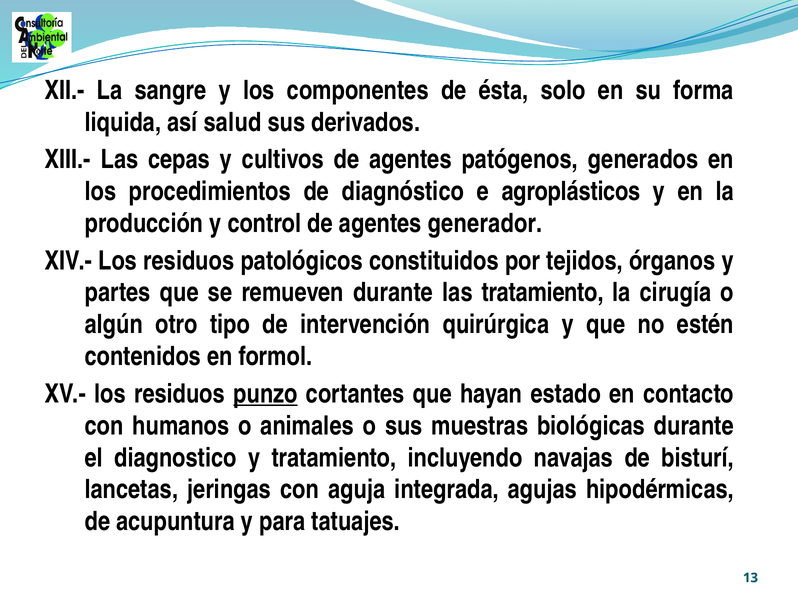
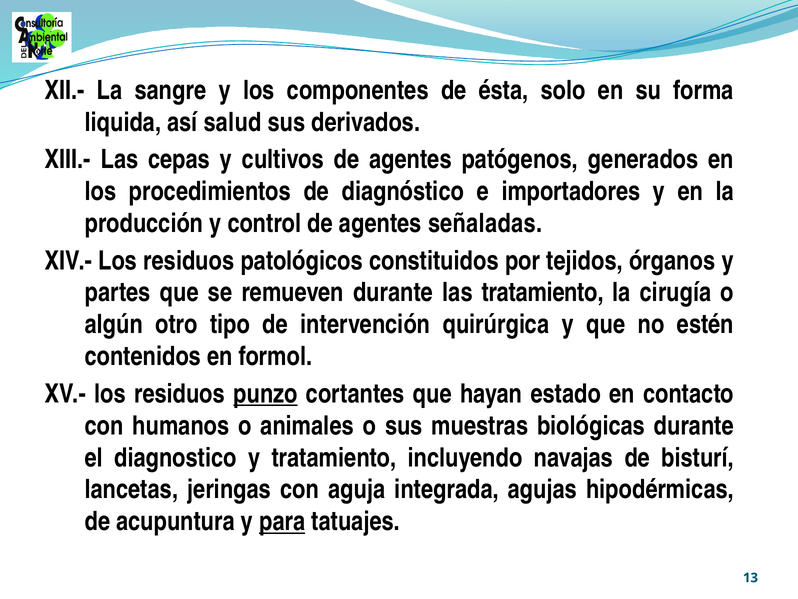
agroplásticos: agroplásticos -> importadores (571, 191)
generador: generador -> señaladas (485, 223)
para underline: none -> present (282, 521)
